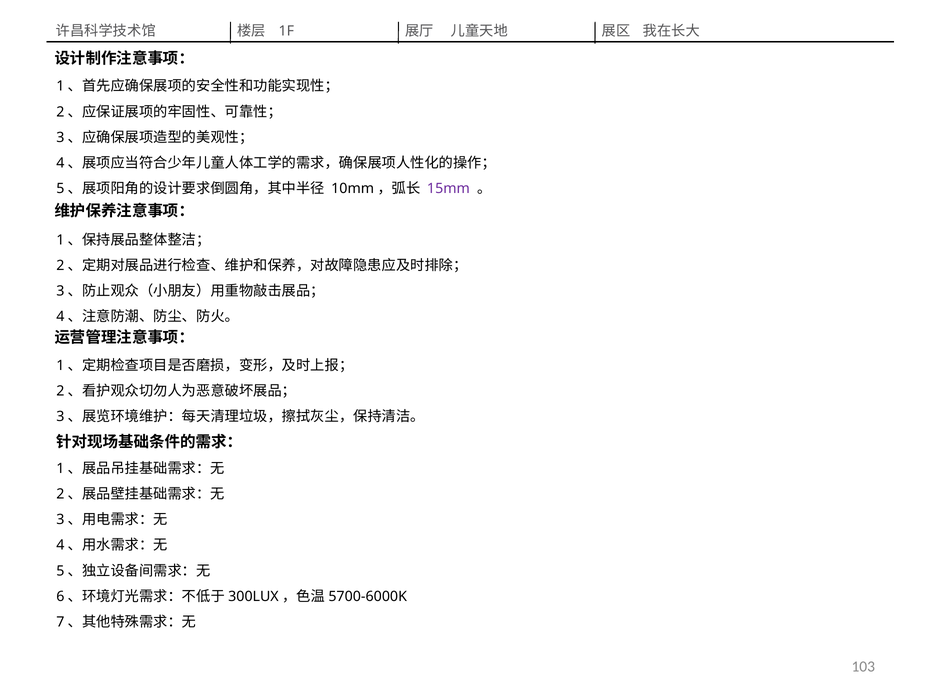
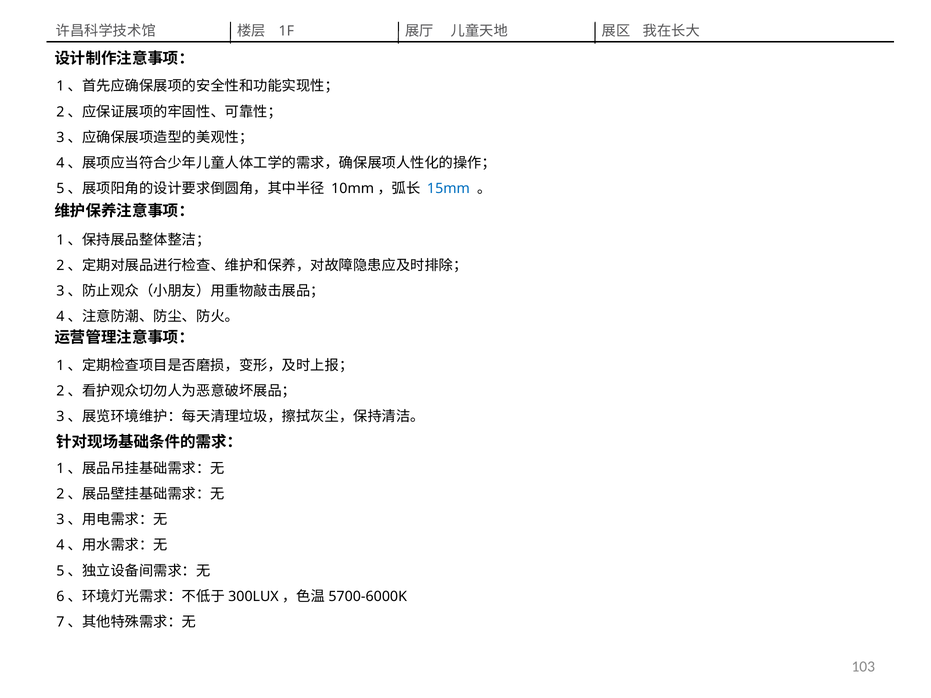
15mm colour: purple -> blue (448, 189)
